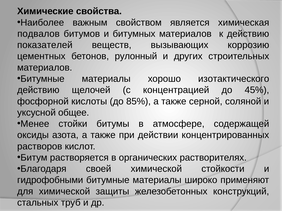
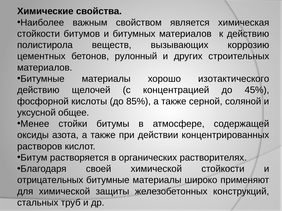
подвалов: подвалов -> стойкости (39, 34)
показателей: показателей -> полистирола (45, 45)
гидрофобными: гидрофобными -> отрицательных (50, 181)
